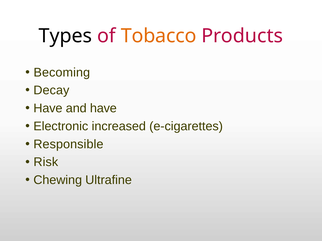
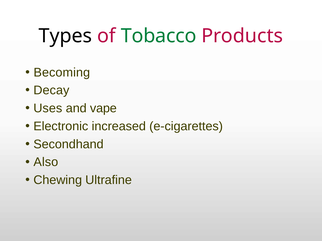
Tobacco colour: orange -> green (159, 36)
Have: Have -> Uses (48, 109)
and have: have -> vape (103, 109)
Responsible: Responsible -> Secondhand (68, 144)
Risk: Risk -> Also (46, 162)
